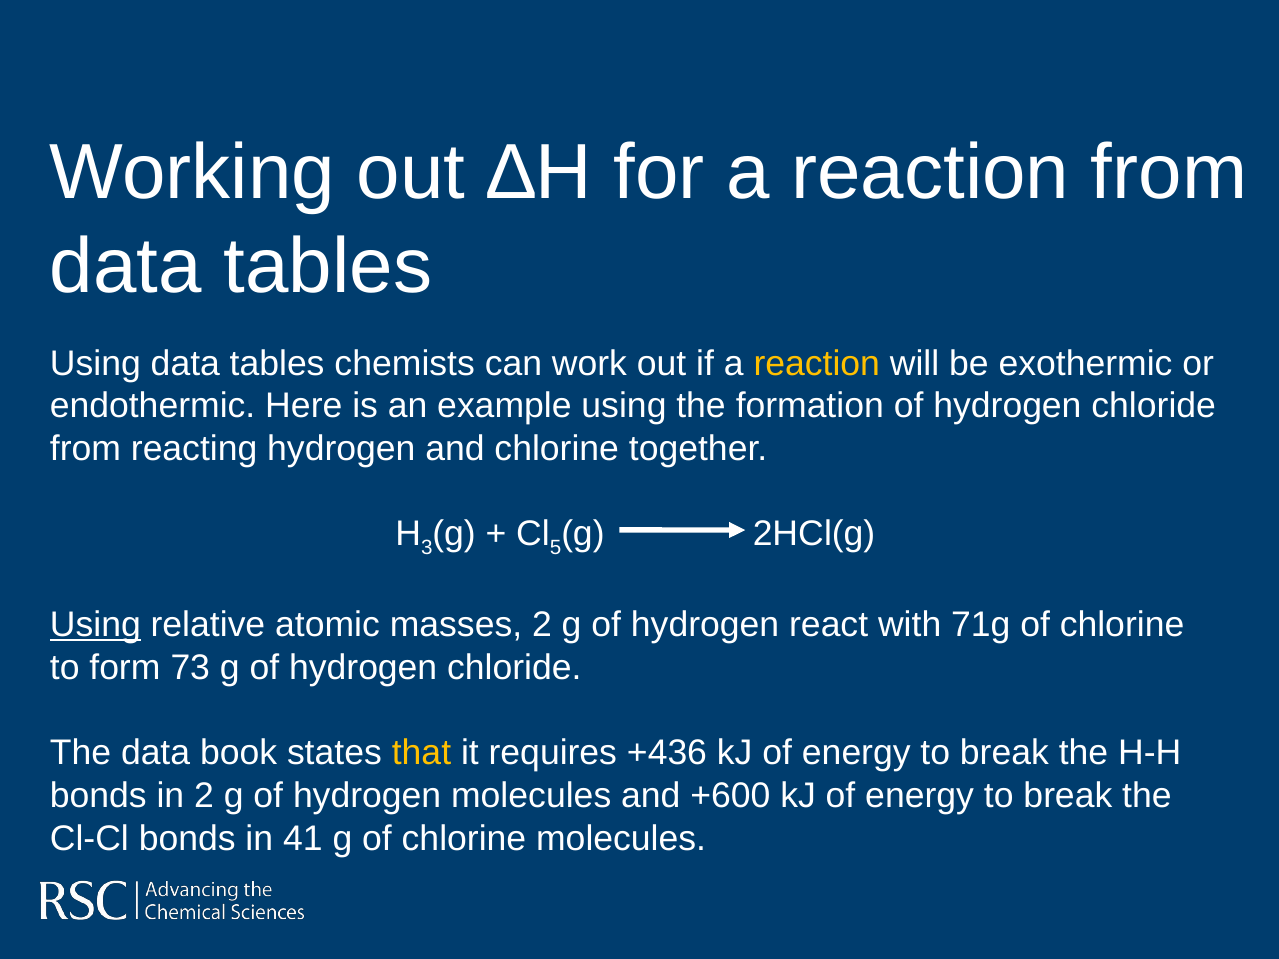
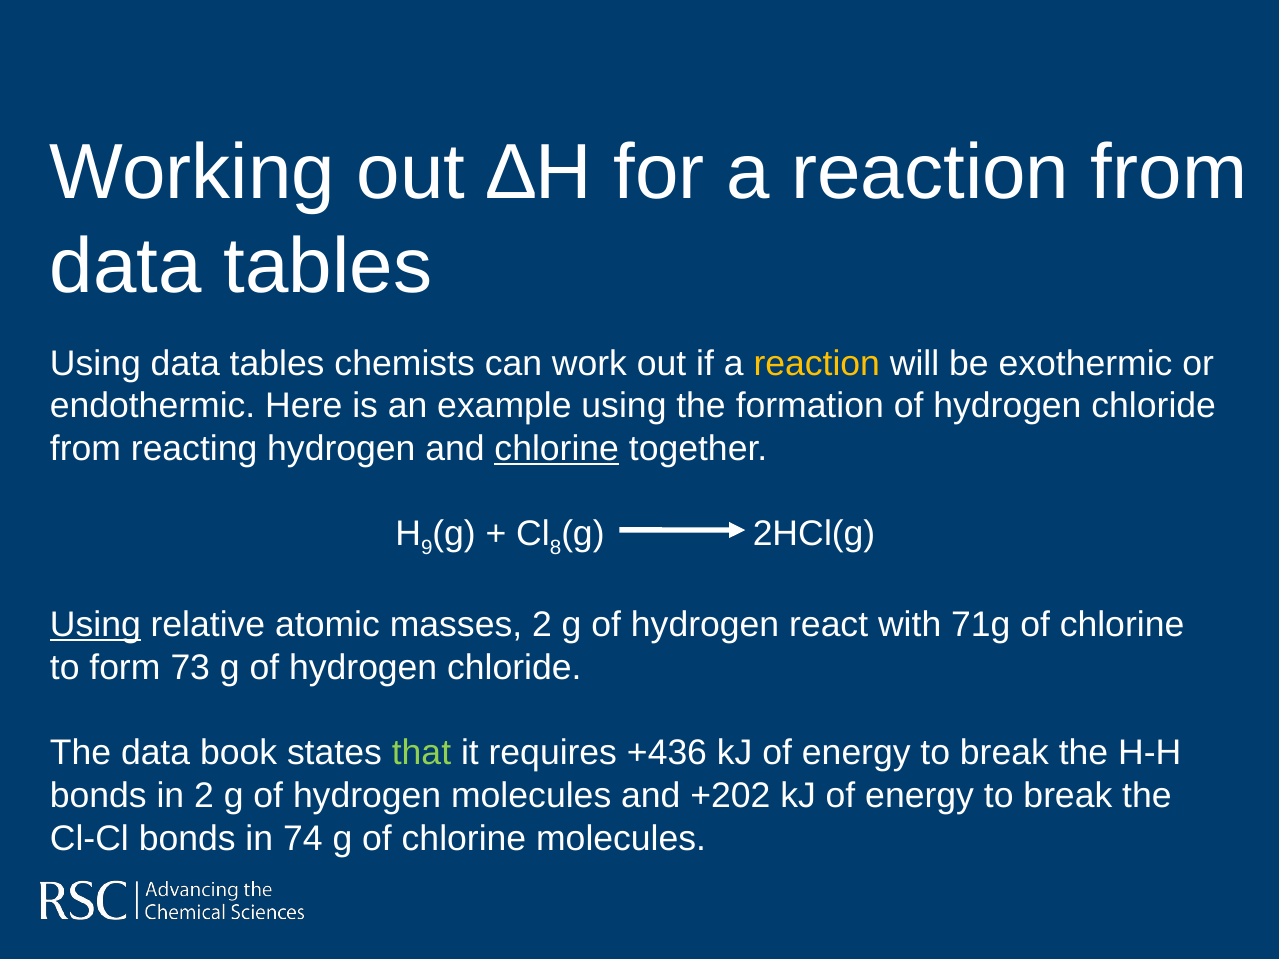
chlorine underline: none -> present (557, 449)
3: 3 -> 9 (427, 548)
5: 5 -> 8 (556, 548)
that colour: yellow -> light green (421, 753)
+600: +600 -> +202 (730, 796)
41: 41 -> 74 (303, 839)
